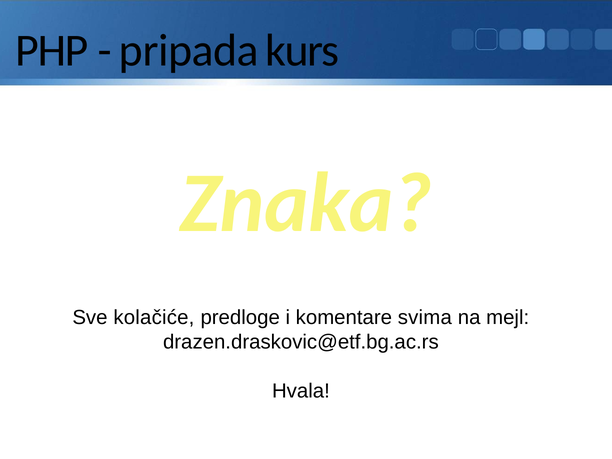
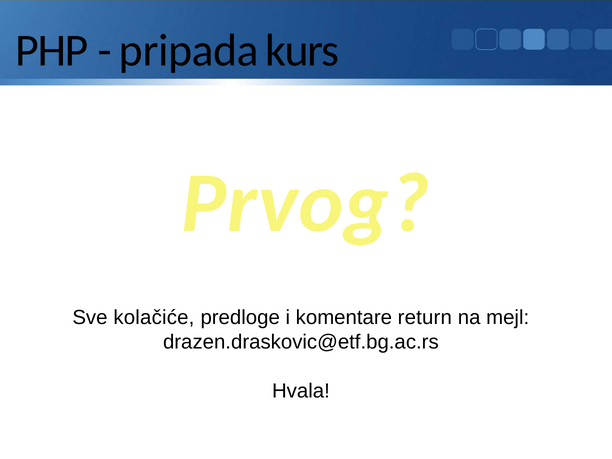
Znaka: Znaka -> Prvog (305, 203)
svima: svima -> return (425, 318)
